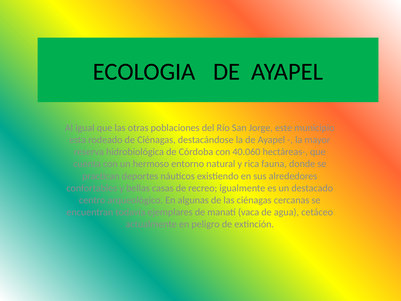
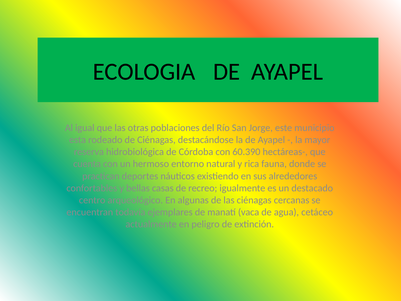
40.060: 40.060 -> 60.390 (246, 152)
